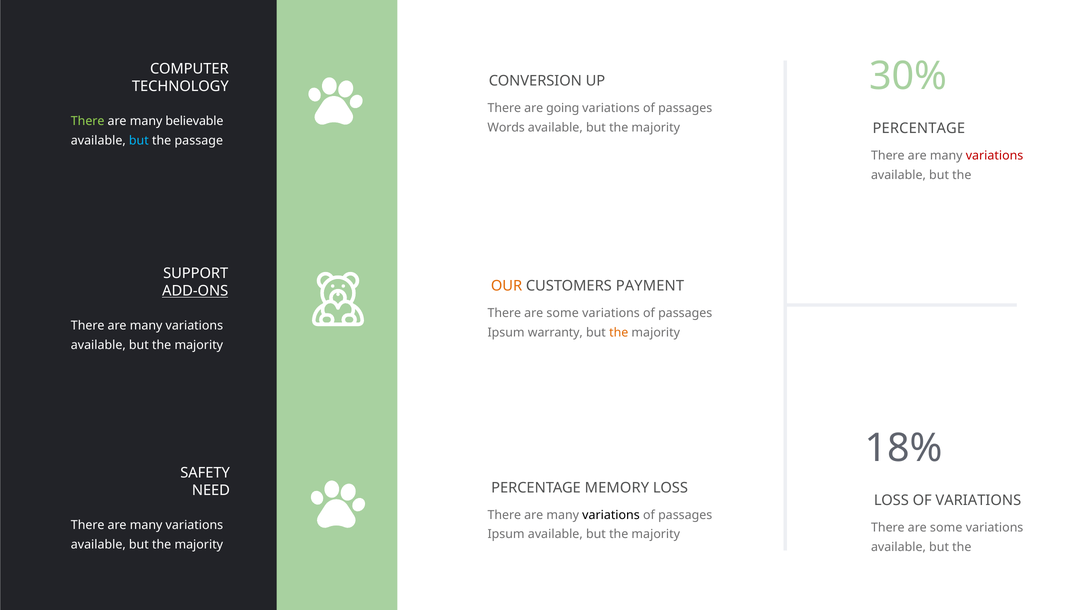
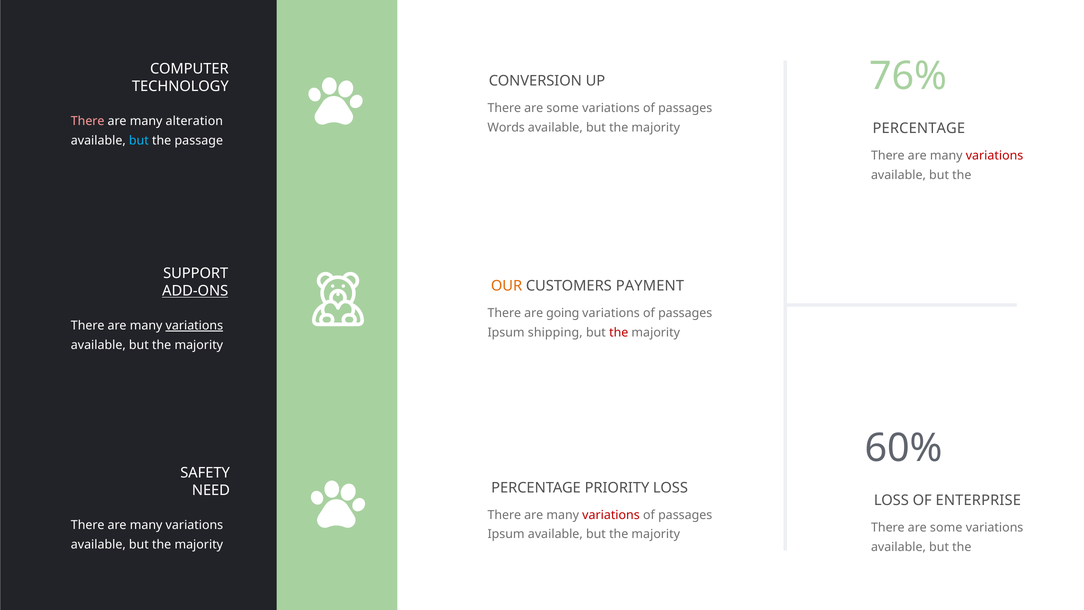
30%: 30% -> 76% (908, 76)
going: going -> some (563, 108)
There colour: light green -> pink (88, 121)
believable: believable -> alteration (194, 121)
some: some -> going (563, 313)
variations underline: none -> present (194, 325)
warranty: warranty -> shipping (555, 332)
the colour: orange -> red (619, 332)
18%: 18% -> 60% (904, 448)
MEMORY: MEMORY -> PRIORITY (617, 487)
OF VARIATIONS: VARIATIONS -> ENTERPRISE (978, 500)
variations colour: black -> red (611, 515)
